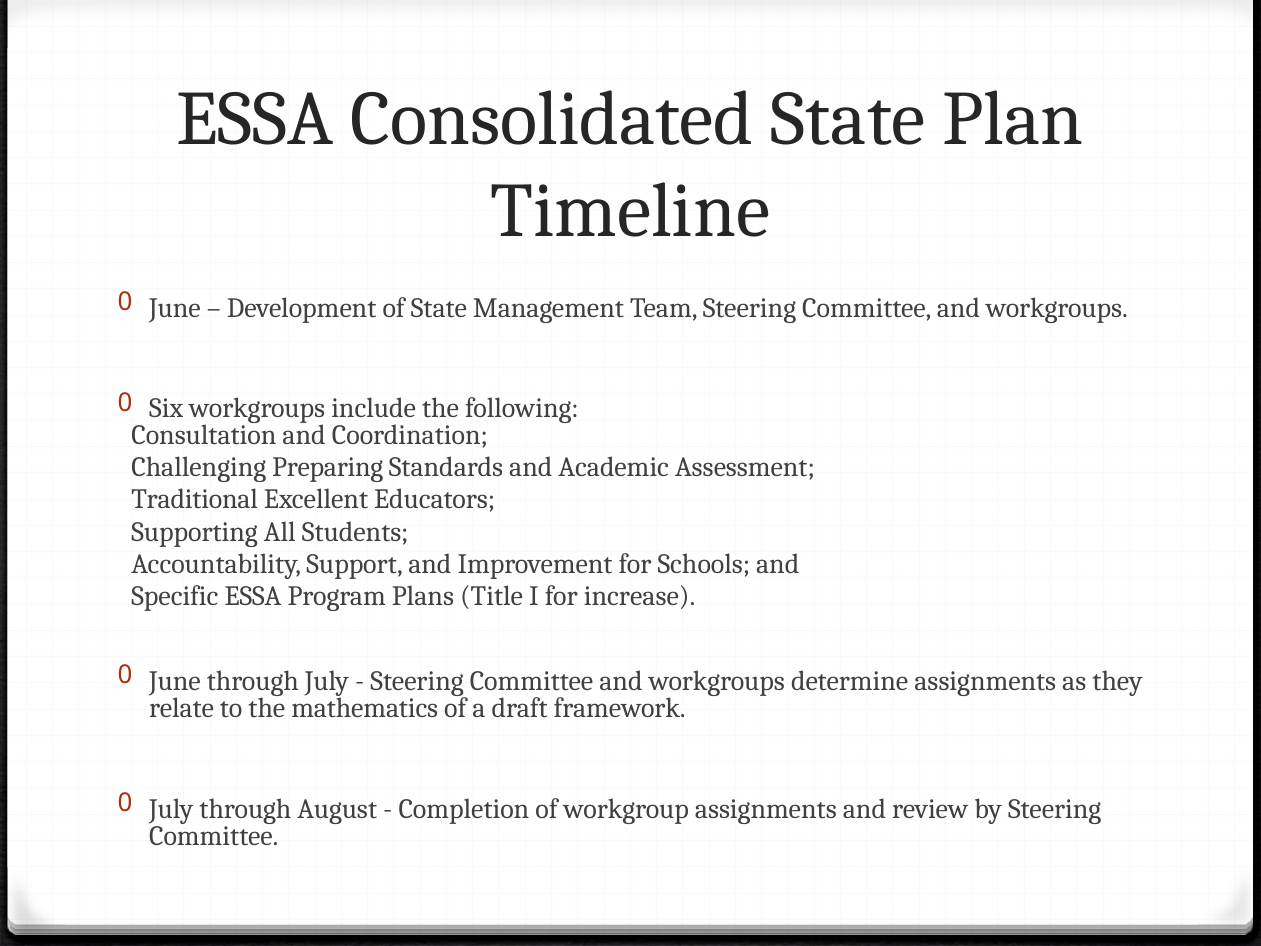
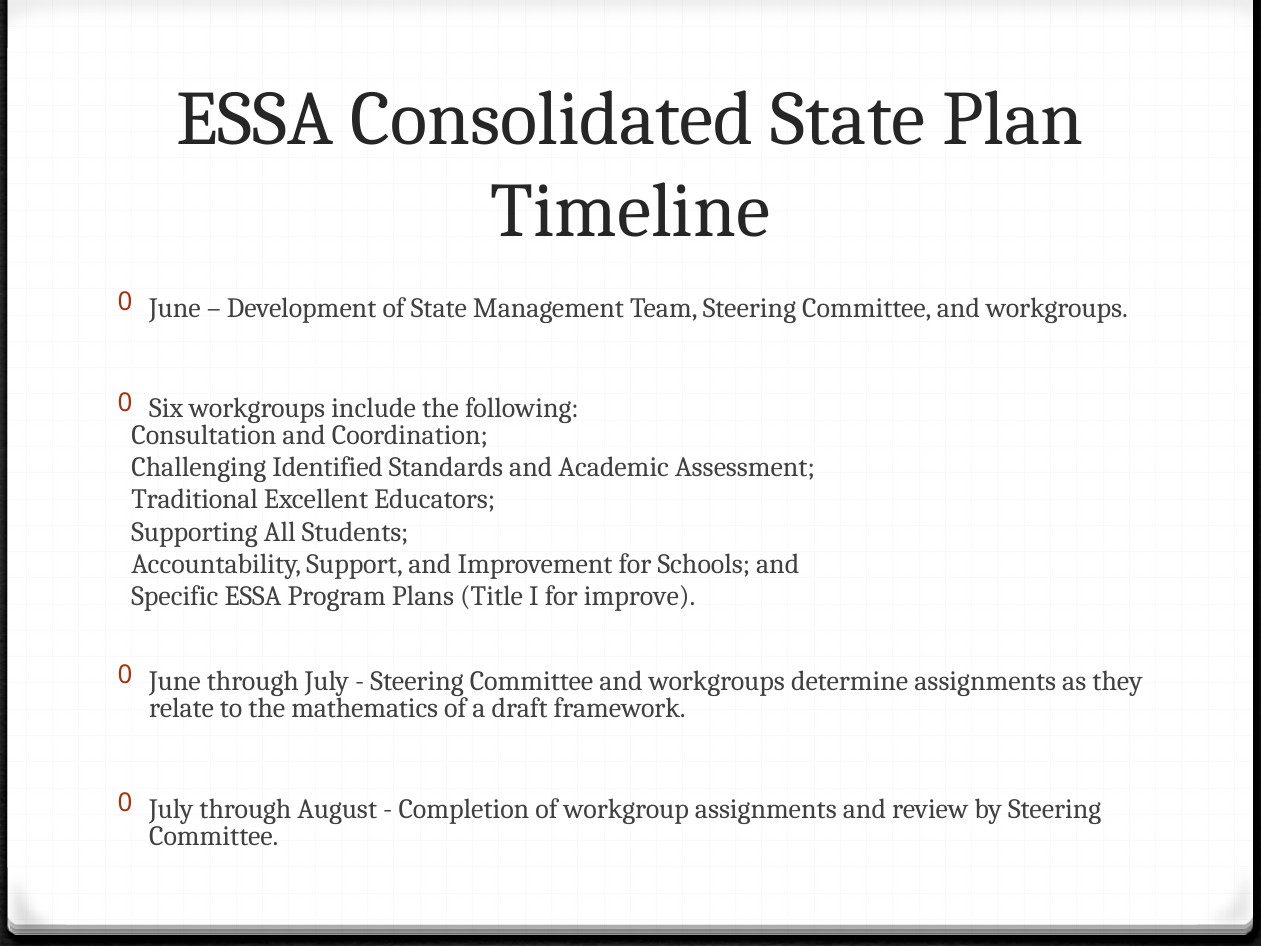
Preparing: Preparing -> Identified (328, 467)
increase: increase -> improve (640, 596)
